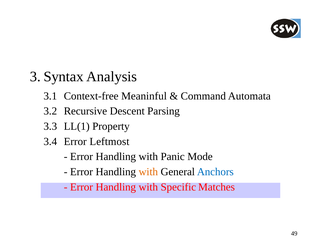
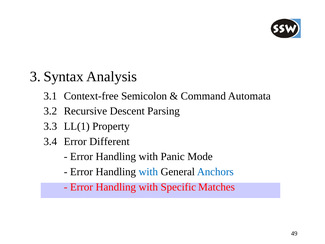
Meaninful: Meaninful -> Semicolon (144, 96)
Leftmost: Leftmost -> Different (109, 141)
with colour: orange -> blue (148, 172)
